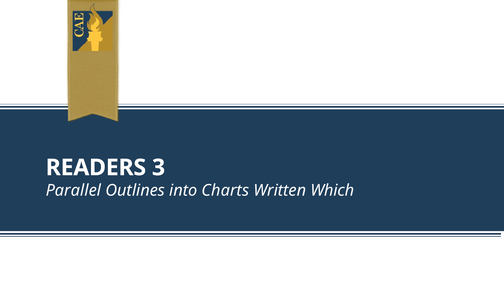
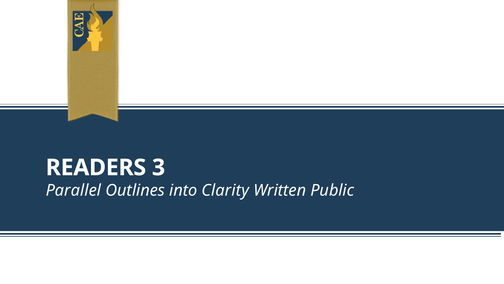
Charts: Charts -> Clarity (225, 190)
Which: Which -> Public (332, 190)
